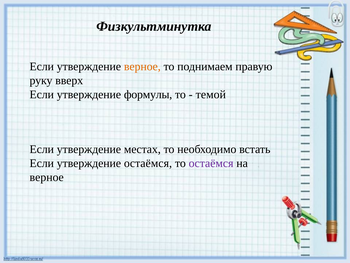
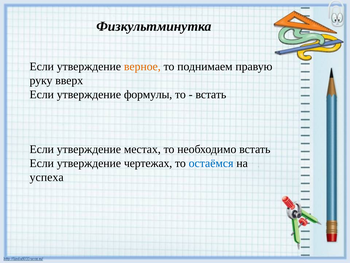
темой: темой -> встать (211, 94)
утверждение остаёмся: остаёмся -> чертежах (148, 163)
остаёмся colour: purple -> blue (211, 163)
верное: верное -> успеха (47, 177)
